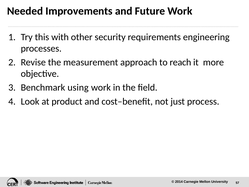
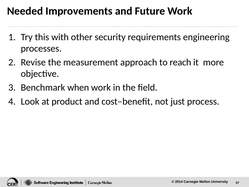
using: using -> when (78, 87)
